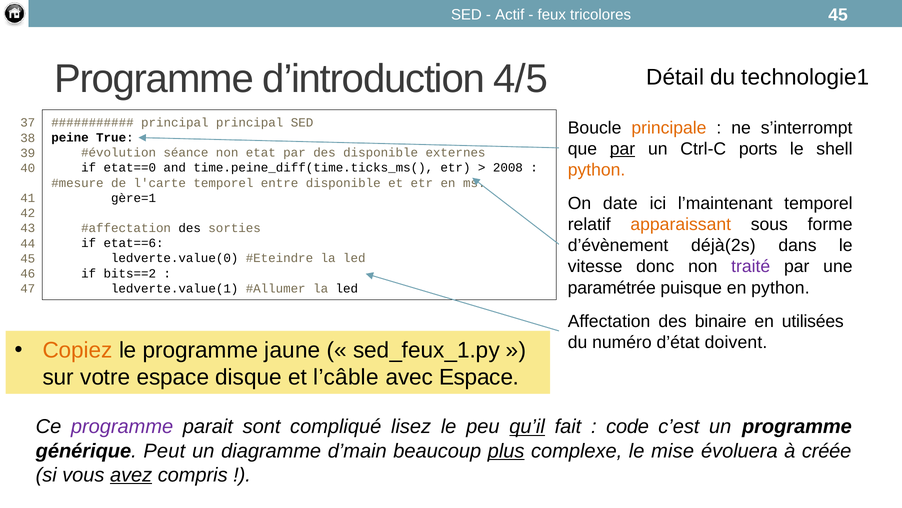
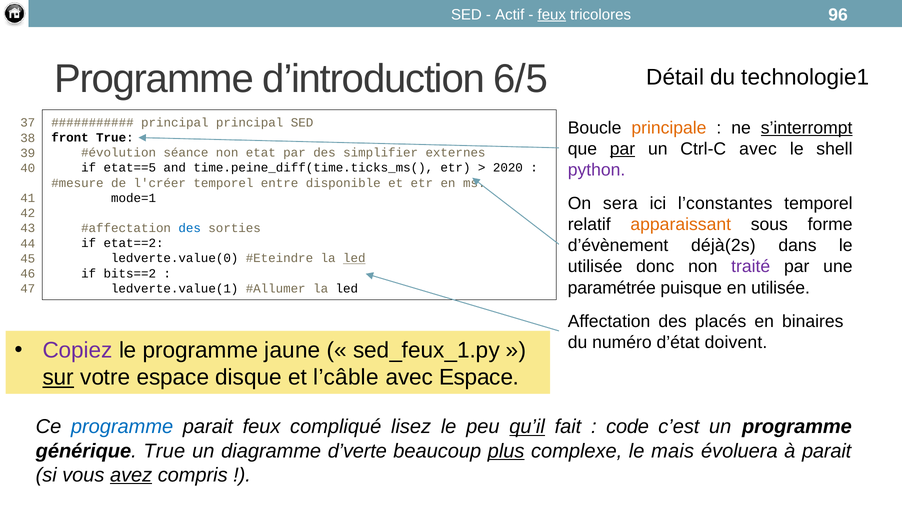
feux underline: none -> present (552, 15)
tricolores 45: 45 -> 96 (838, 15)
4/5: 4/5 -> 6/5 (521, 79)
s’interrompt underline: none -> present (807, 128)
peine: peine -> front (70, 138)
Ctrl-C ports: ports -> avec (758, 149)
des disponible: disponible -> simplifier (381, 153)
python colour: orange -> purple (597, 170)
etat==0: etat==0 -> etat==5 (130, 168)
2008: 2008 -> 2020 (508, 168)
l'carte: l'carte -> l'créer (160, 183)
gère=1: gère=1 -> mode=1 (134, 198)
date: date -> sera (620, 203)
l’maintenant: l’maintenant -> l’constantes (725, 203)
des colour: black -> blue (190, 228)
etat==6: etat==6 -> etat==2 (134, 243)
led underline: none -> present (354, 258)
vitesse: vitesse -> utilisée (595, 266)
en python: python -> utilisée (781, 287)
binaire: binaire -> placés (721, 321)
utilisées: utilisées -> binaires (813, 321)
Copiez colour: orange -> purple (78, 350)
sur underline: none -> present (58, 377)
programme colour: purple -> blue (122, 426)
parait sont: sont -> feux (262, 426)
générique Peut: Peut -> True (164, 450)
d’main: d’main -> d’verte (357, 450)
mise: mise -> mais (673, 450)
à créée: créée -> parait (827, 450)
